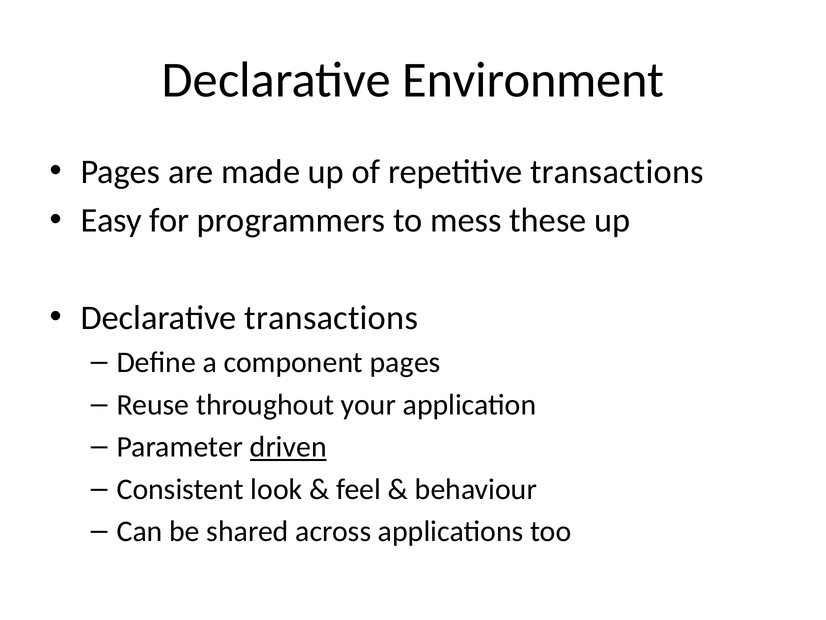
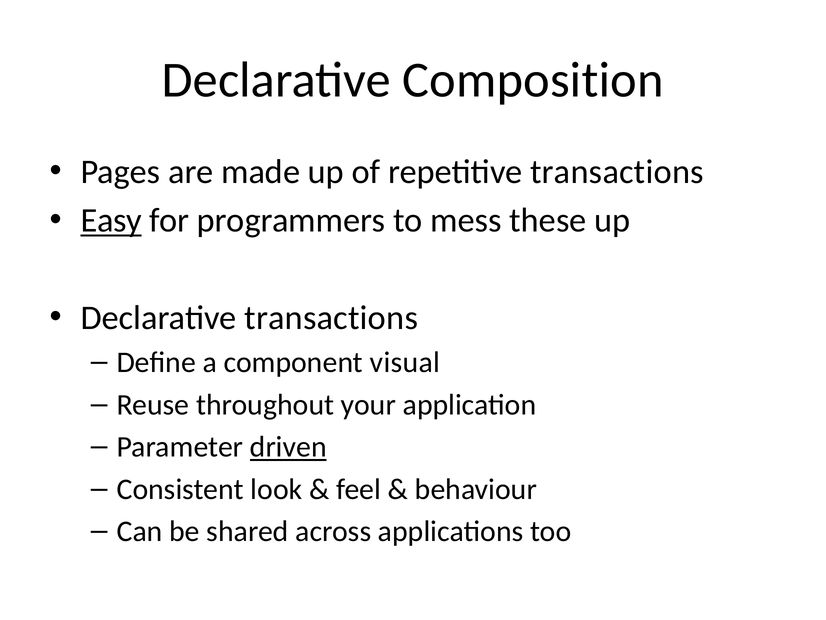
Environment: Environment -> Composition (533, 80)
Easy underline: none -> present (111, 220)
component pages: pages -> visual (405, 362)
